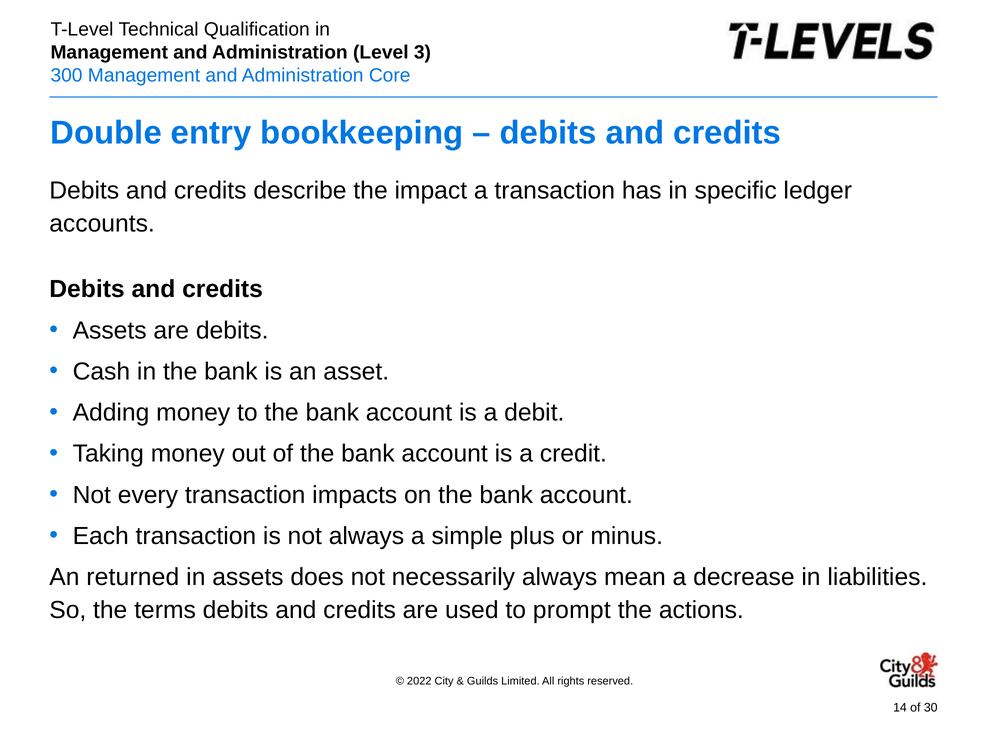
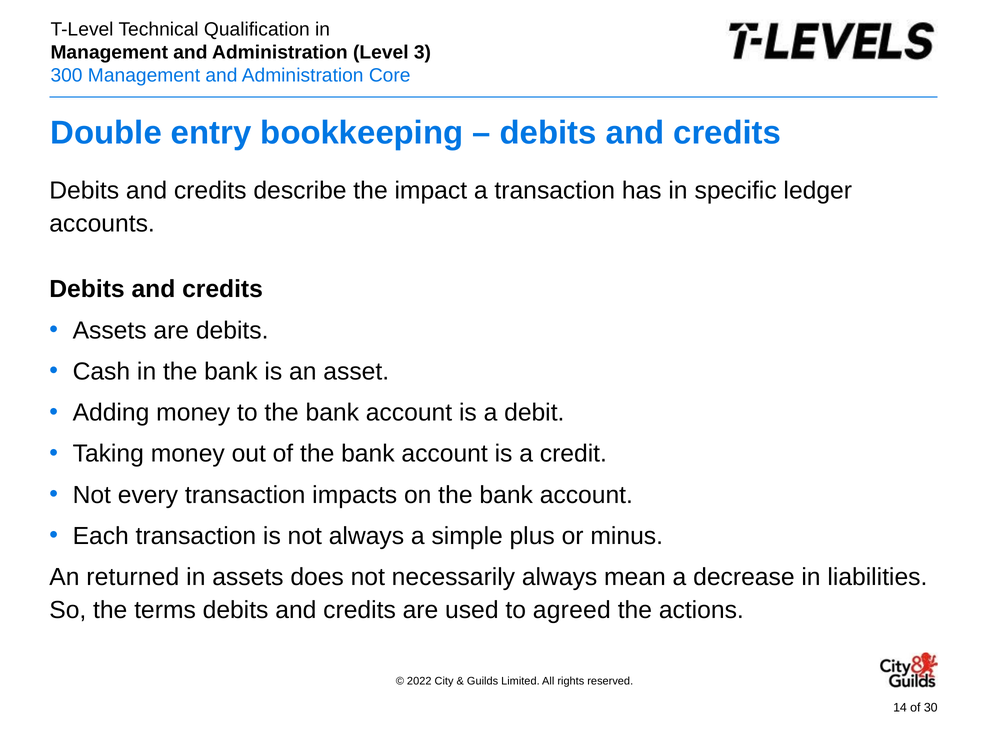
prompt: prompt -> agreed (572, 610)
